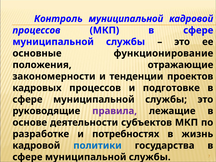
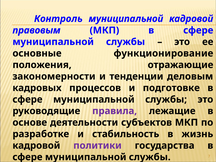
процессов: процессов -> правовым (36, 30)
проектов: проектов -> деловым (190, 76)
потребностях: потребностях -> стабильность (126, 134)
политики colour: blue -> purple (98, 146)
